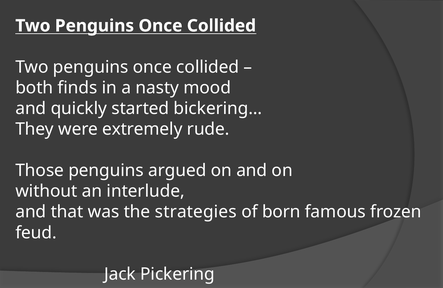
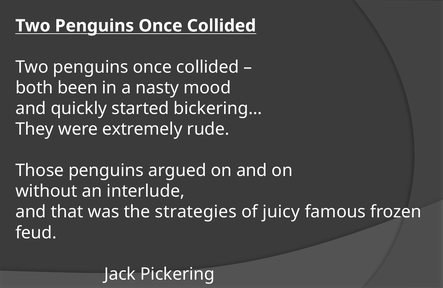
finds: finds -> been (78, 88)
born: born -> juicy (281, 212)
